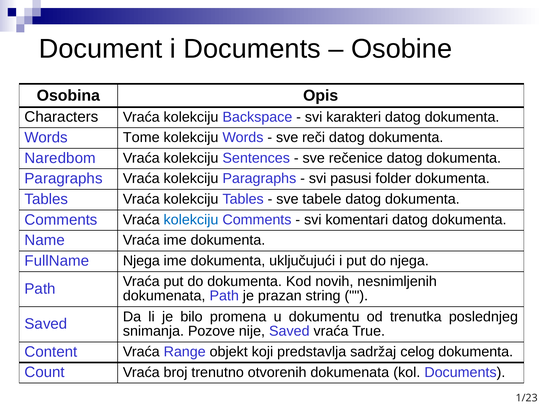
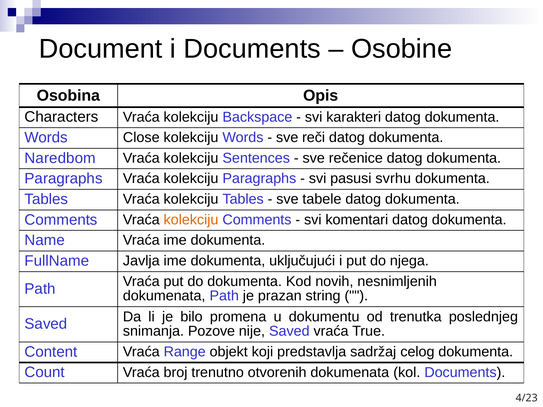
Tome: Tome -> Close (141, 138)
folder: folder -> svrhu (393, 179)
kolekciju colour: blue -> orange (191, 220)
FullName Njega: Njega -> Javlja (141, 261)
1/23: 1/23 -> 4/23 (527, 398)
